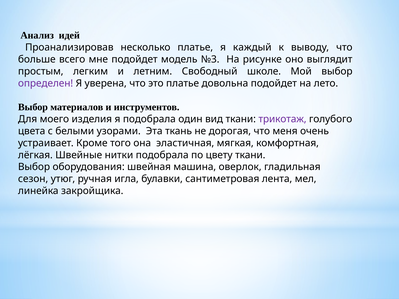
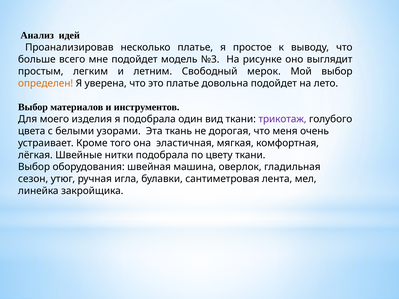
каждый: каждый -> простое (252, 47)
школе: школе -> мерок (264, 71)
определен colour: purple -> orange (46, 83)
